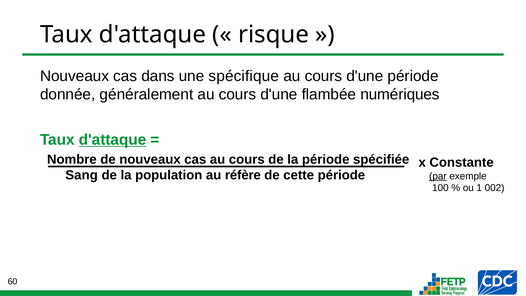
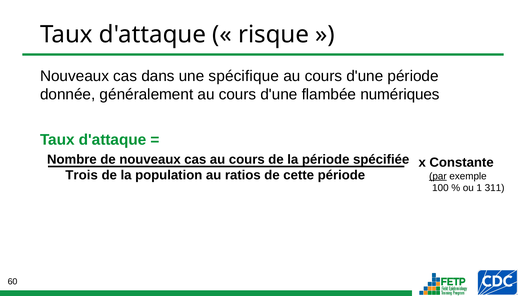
d'attaque underline: present -> none (113, 140)
Sang: Sang -> Trois (82, 175)
réfère: réfère -> ratios (243, 175)
002: 002 -> 311 (495, 188)
